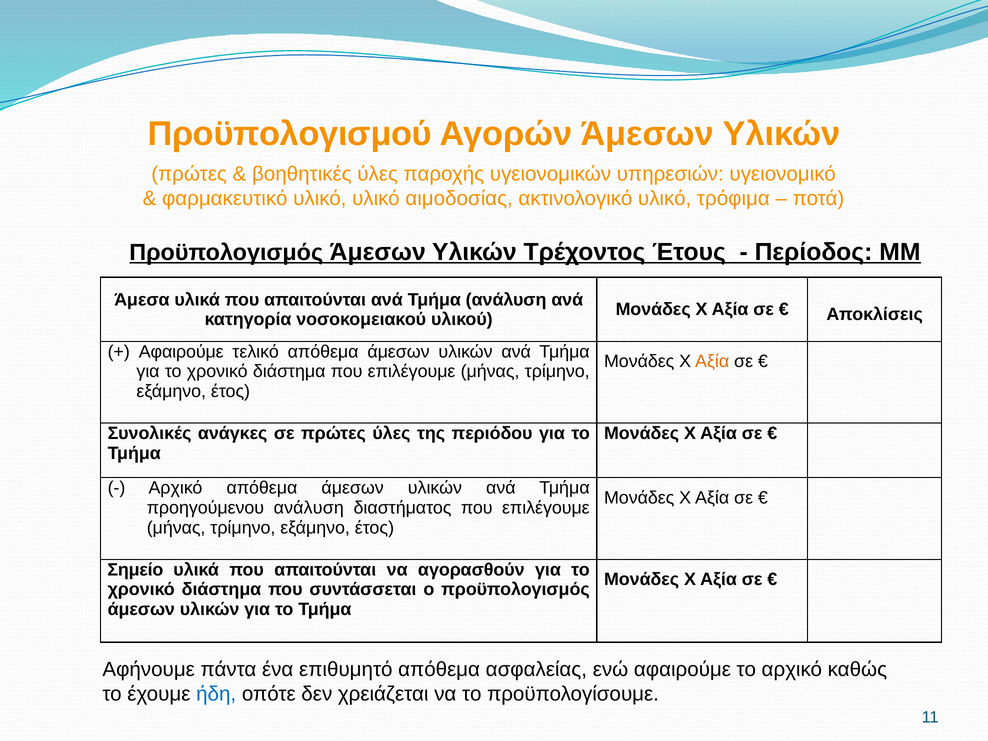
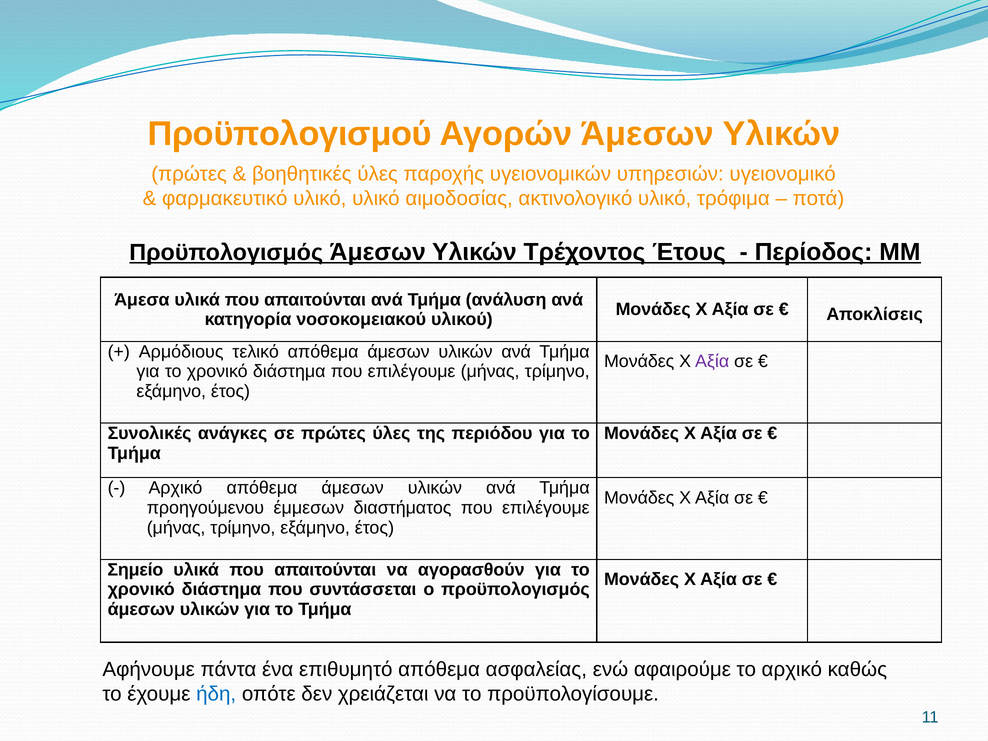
Αφαιρούμε: Αφαιρούμε -> Αρμόδιους (181, 352)
Αξία colour: orange -> purple (712, 362)
προηγούμενου ανάλυση: ανάλυση -> έμμεσων (309, 508)
